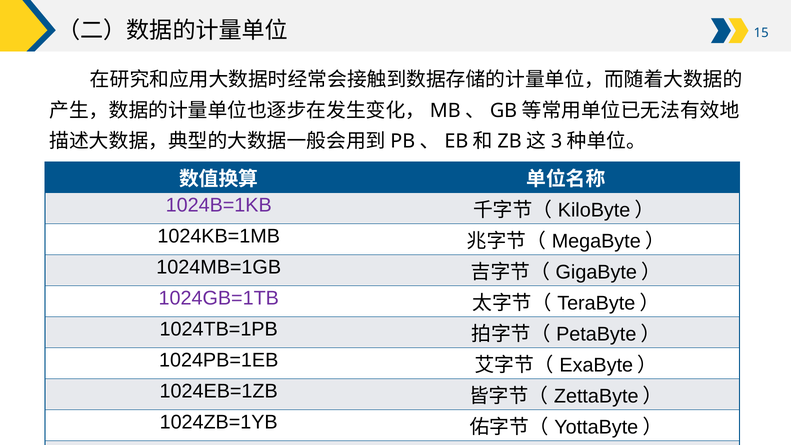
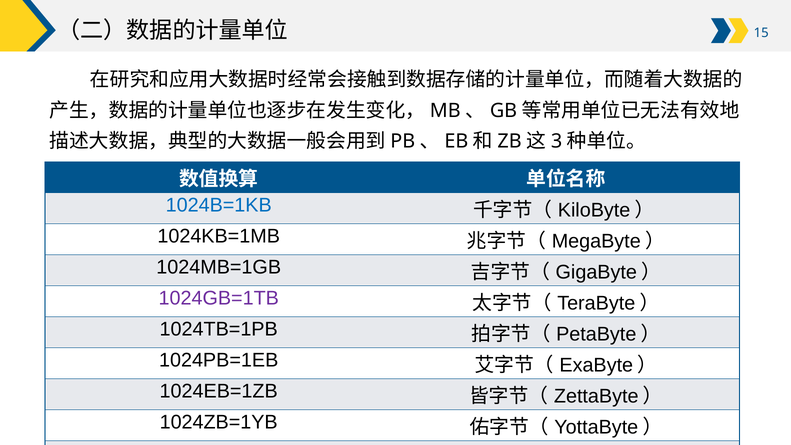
1024B=1KB colour: purple -> blue (219, 205)
